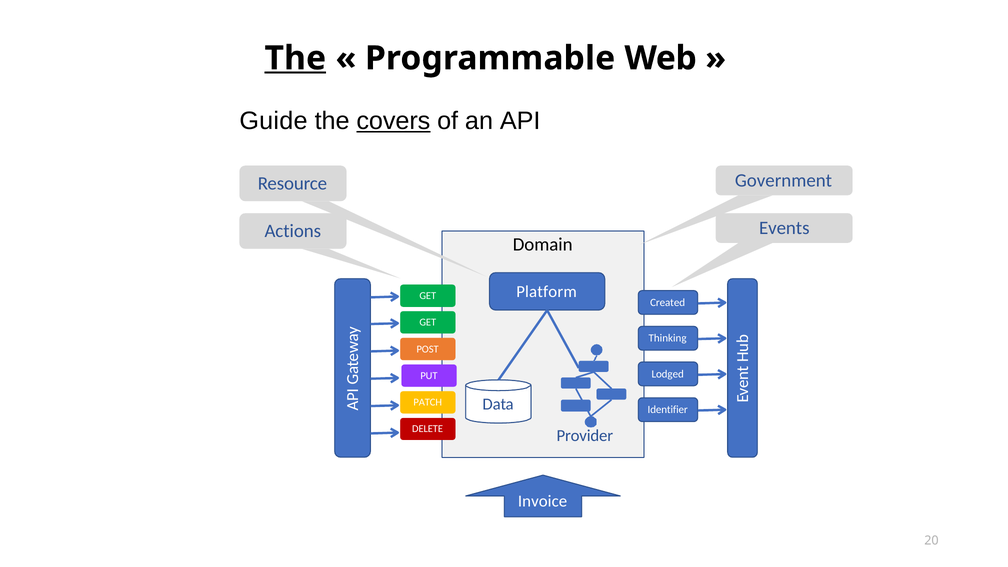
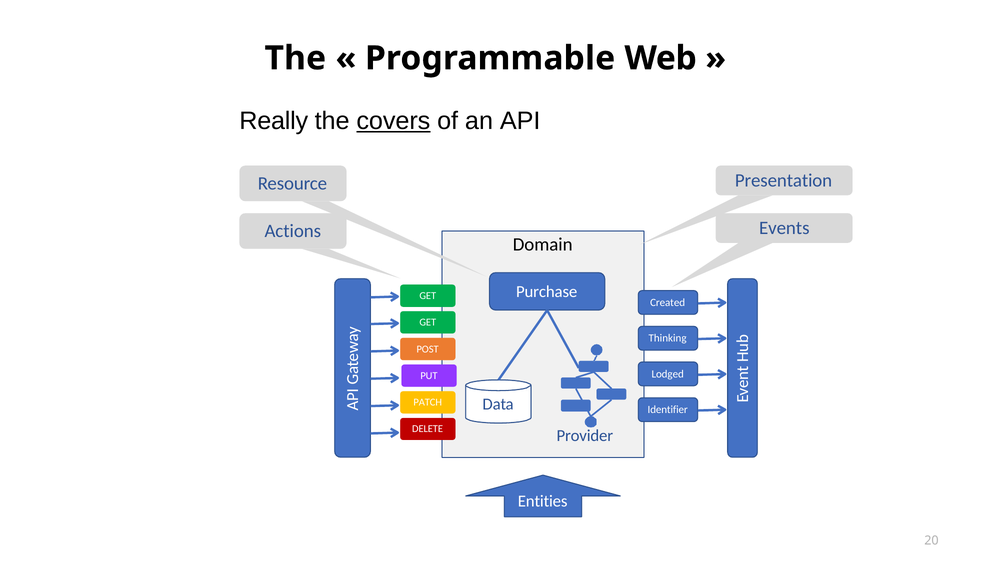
The underline: present -> none (295, 58)
Guide: Guide -> Really (274, 121)
Government: Government -> Presentation (784, 180)
Platform: Platform -> Purchase (547, 292)
Invoice: Invoice -> Entities (543, 501)
